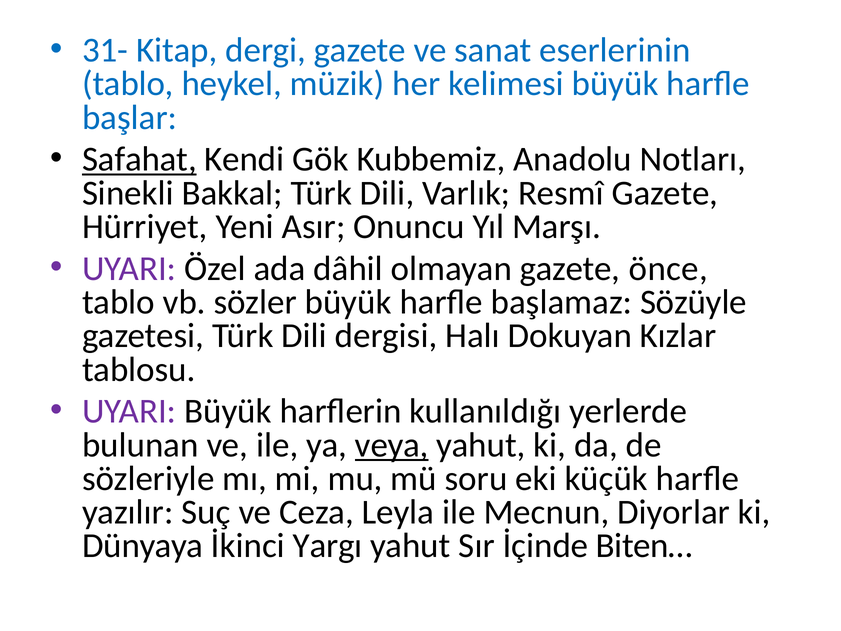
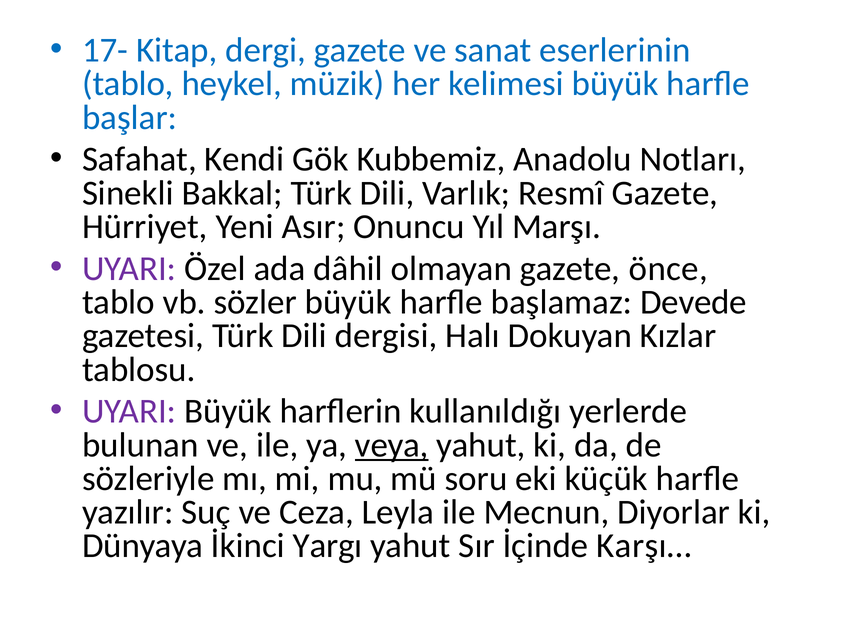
31-: 31- -> 17- (105, 50)
Safahat underline: present -> none (139, 159)
Sözüyle: Sözüyle -> Devede (693, 302)
Biten…: Biten… -> Karşı… (644, 546)
